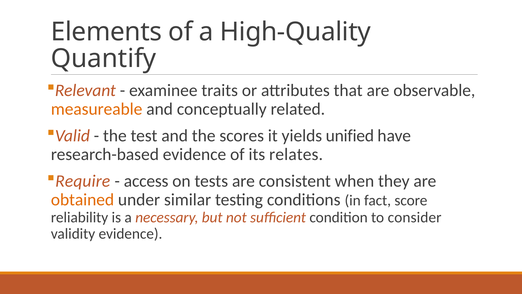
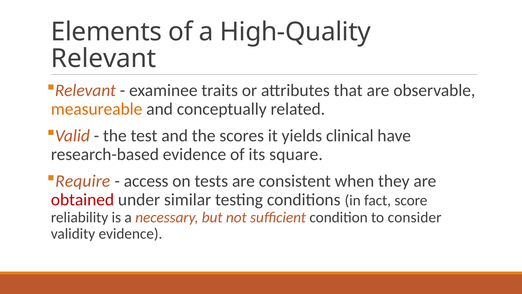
Quantify: Quantify -> Relevant (104, 58)
unified: unified -> clinical (350, 136)
relates: relates -> square (296, 154)
obtained colour: orange -> red (82, 200)
